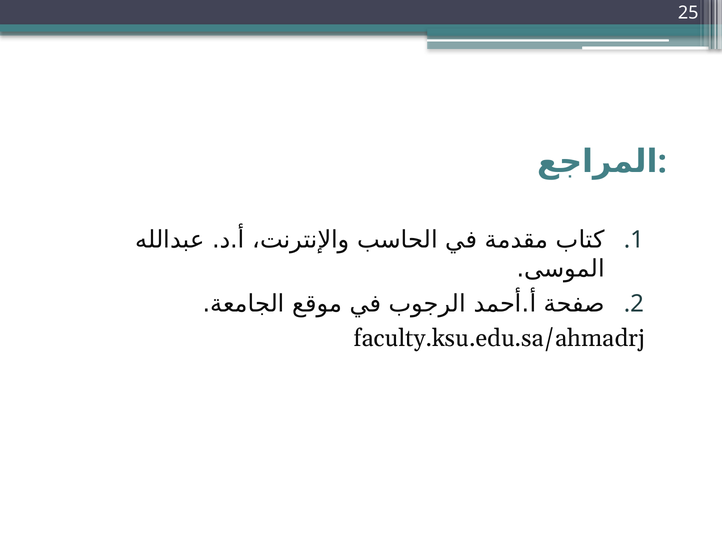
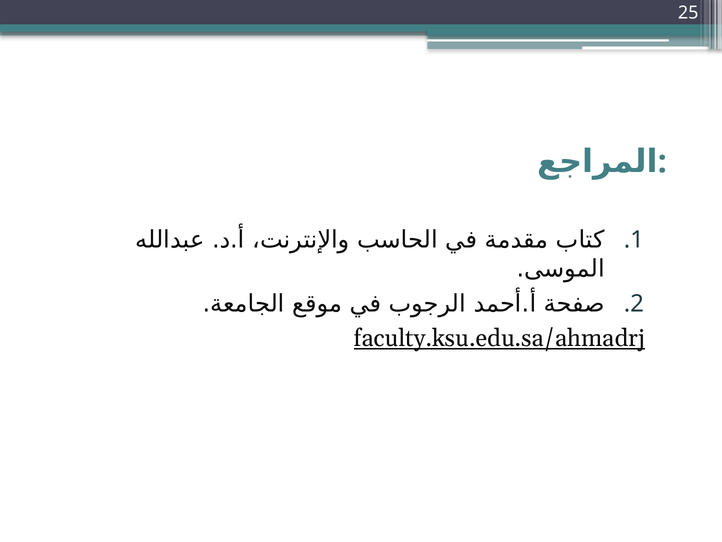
faculty.ksu.edu.sa/ahmadrj underline: none -> present (500, 338)
